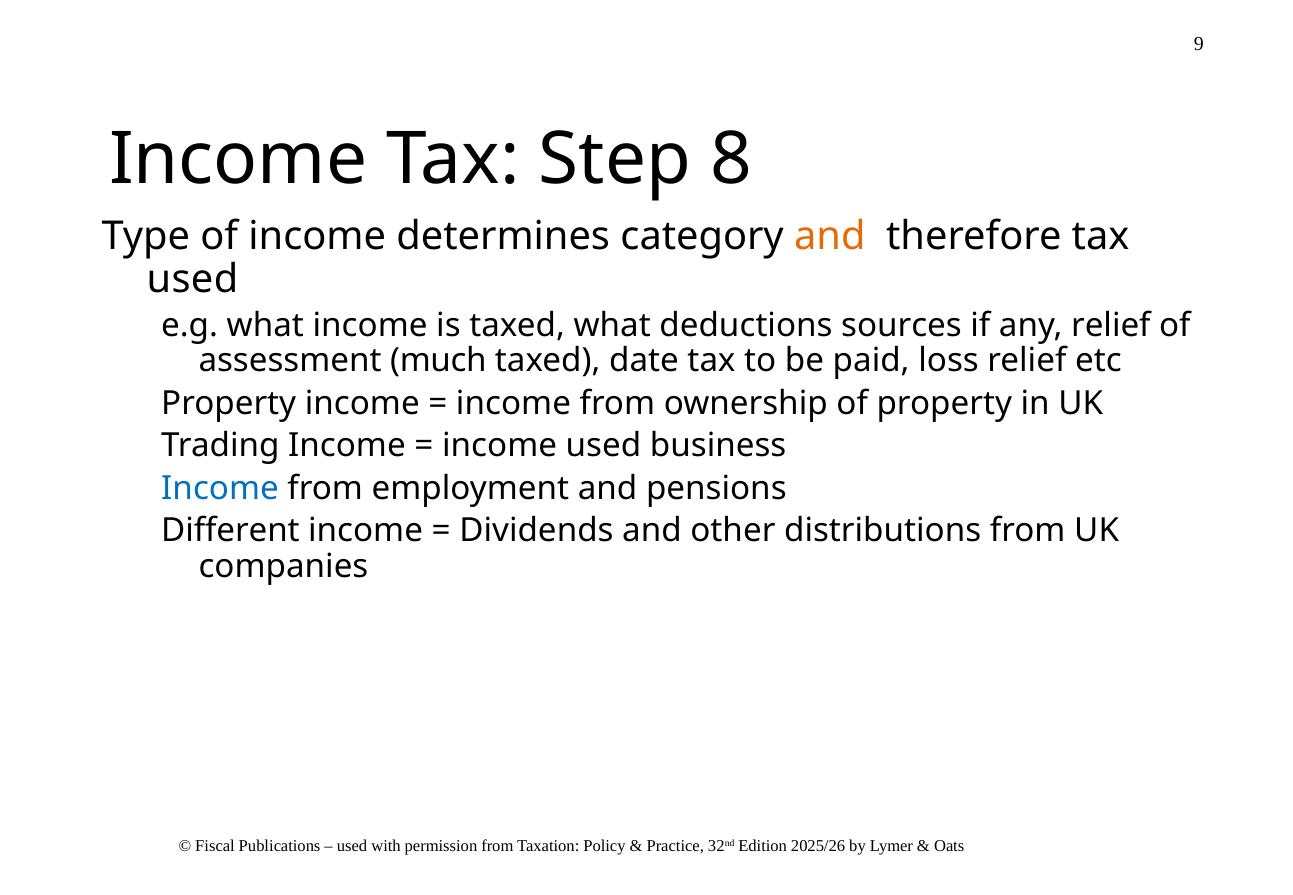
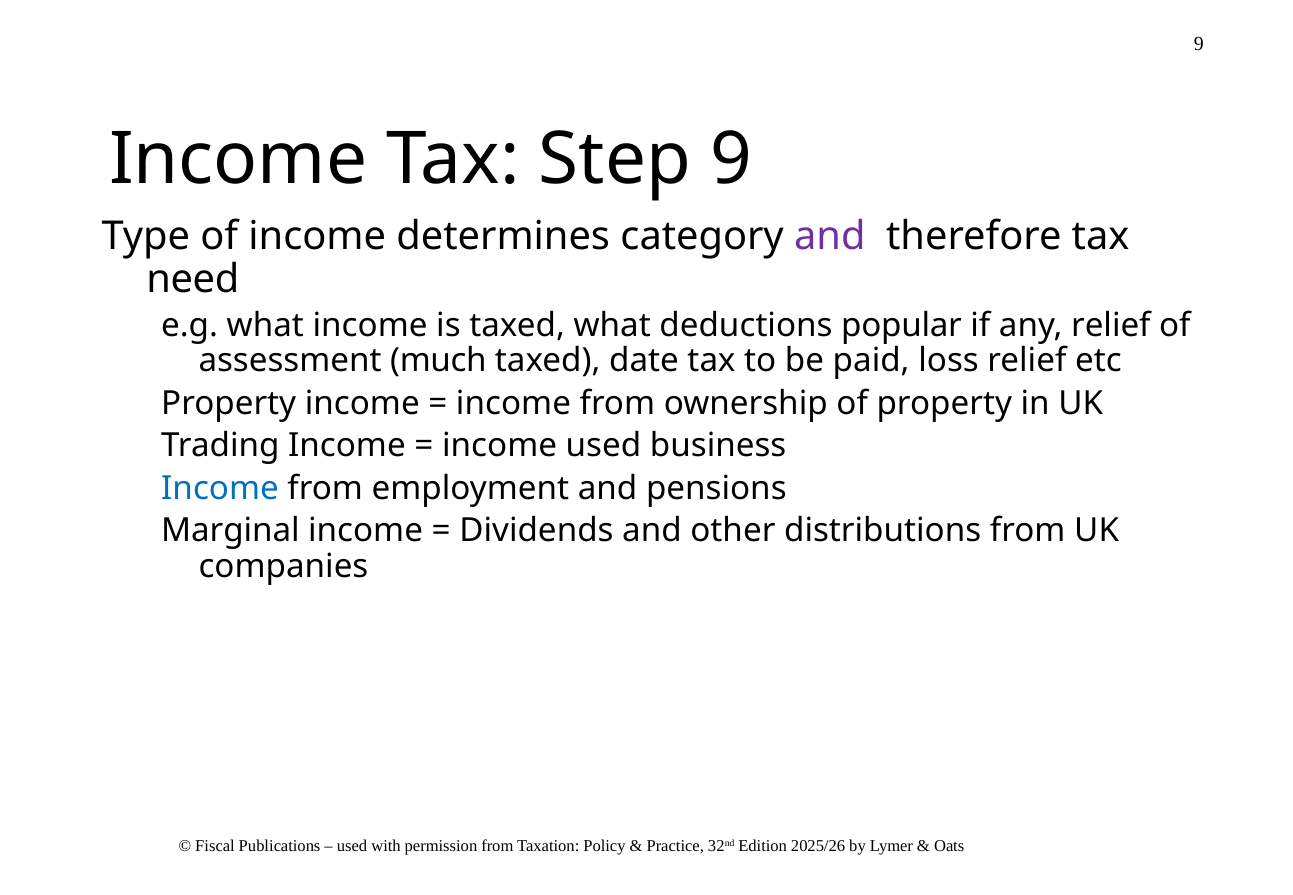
Step 8: 8 -> 9 (731, 159)
and colour: orange -> purple (830, 236)
used: used -> need (193, 279)
sources: sources -> popular (902, 325)
Different: Different -> Marginal (230, 531)
